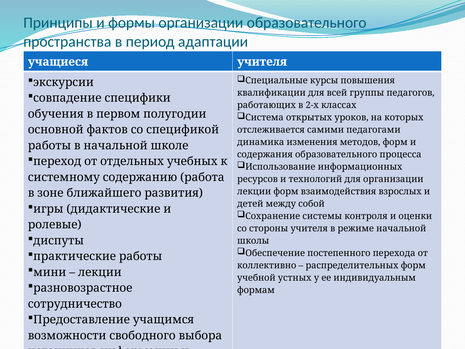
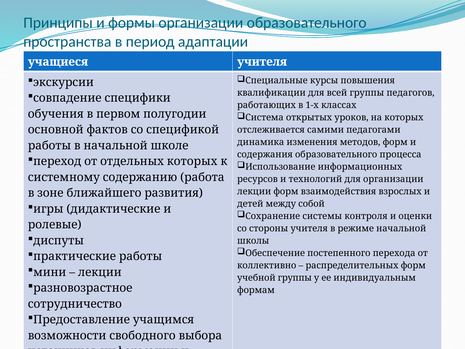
2-х: 2-х -> 1-х (312, 105)
отдельных учебных: учебных -> которых (192, 161)
учебной устных: устных -> группы (295, 277)
